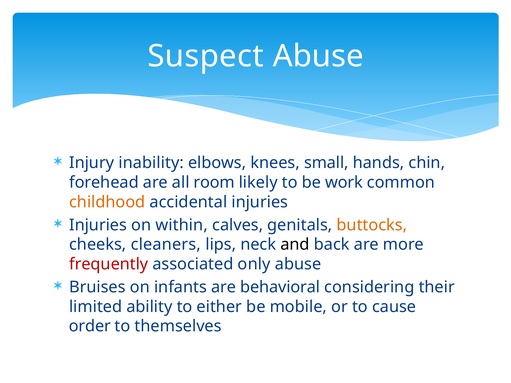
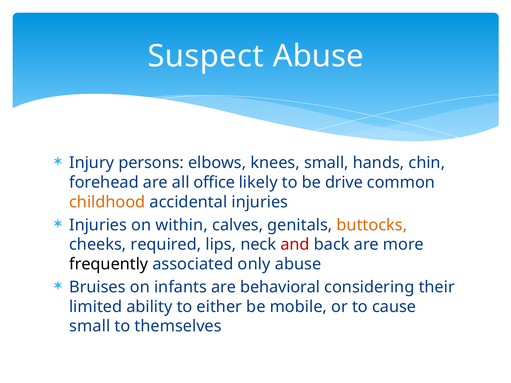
inability: inability -> persons (151, 163)
room: room -> office (214, 183)
work: work -> drive (344, 183)
cleaners: cleaners -> required (166, 245)
and colour: black -> red (295, 245)
frequently colour: red -> black (109, 264)
order: order -> small (90, 326)
